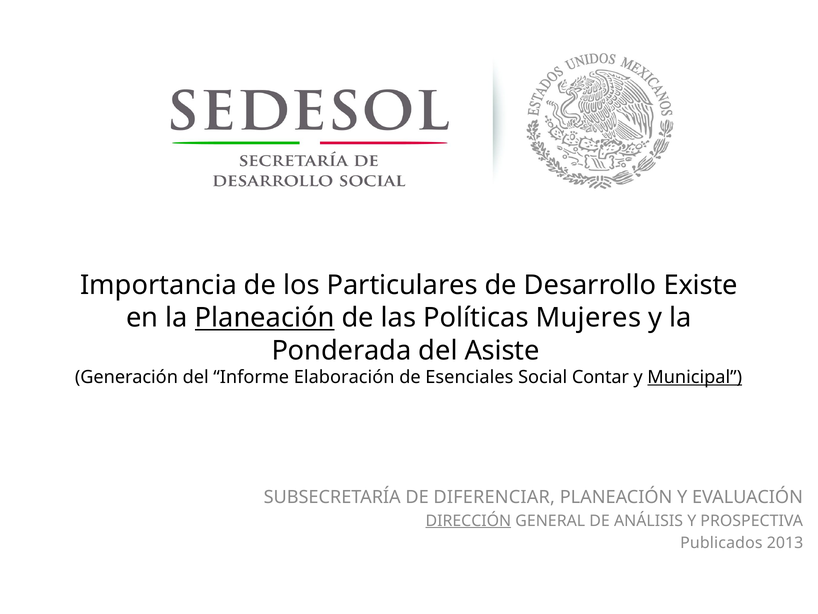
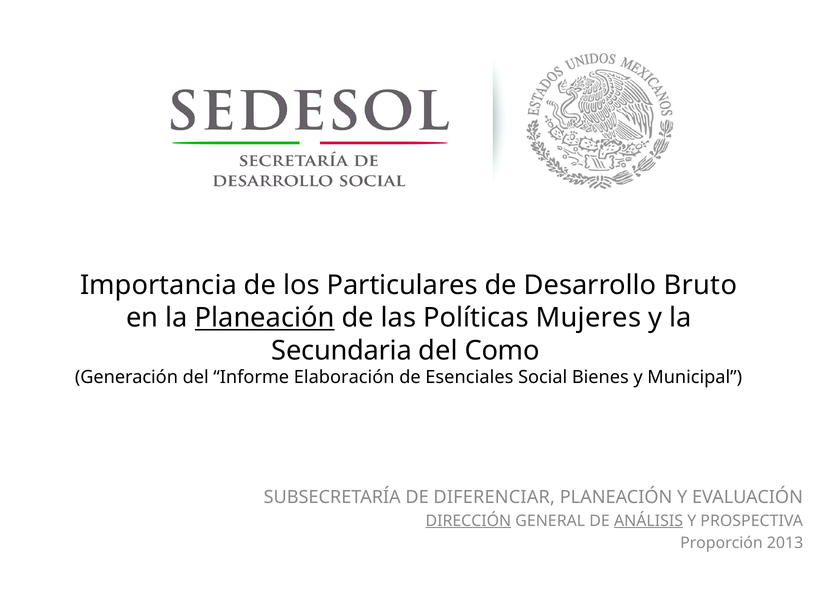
Existe: Existe -> Bruto (700, 285)
Ponderada: Ponderada -> Secundaria (342, 350)
Asiste: Asiste -> Como (502, 350)
Contar: Contar -> Bienes (600, 377)
Municipal underline: present -> none (695, 377)
ANÁLISIS underline: none -> present (649, 520)
Publicados: Publicados -> Proporción (721, 543)
